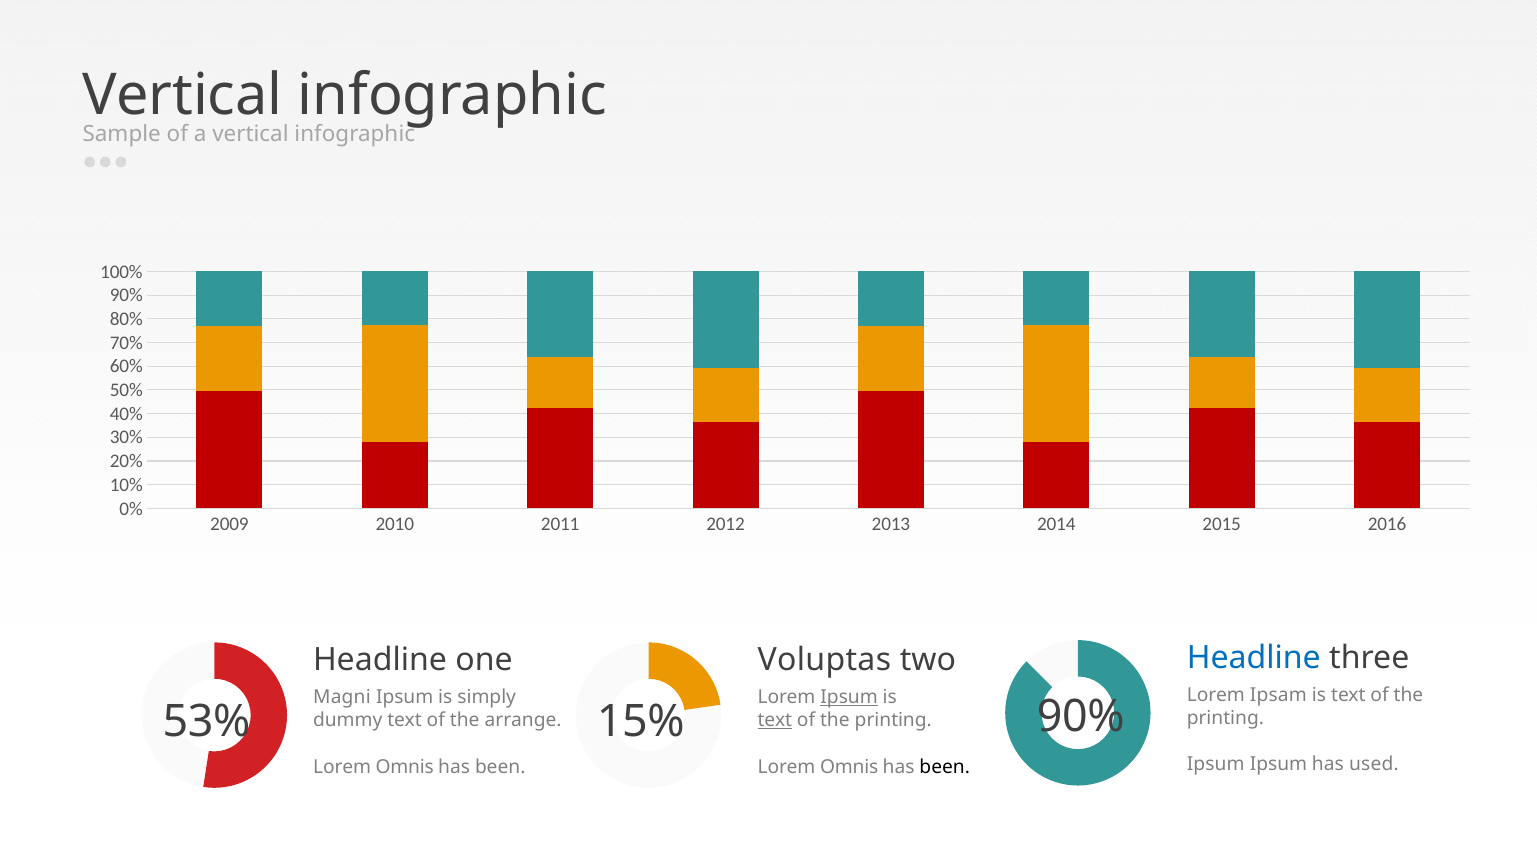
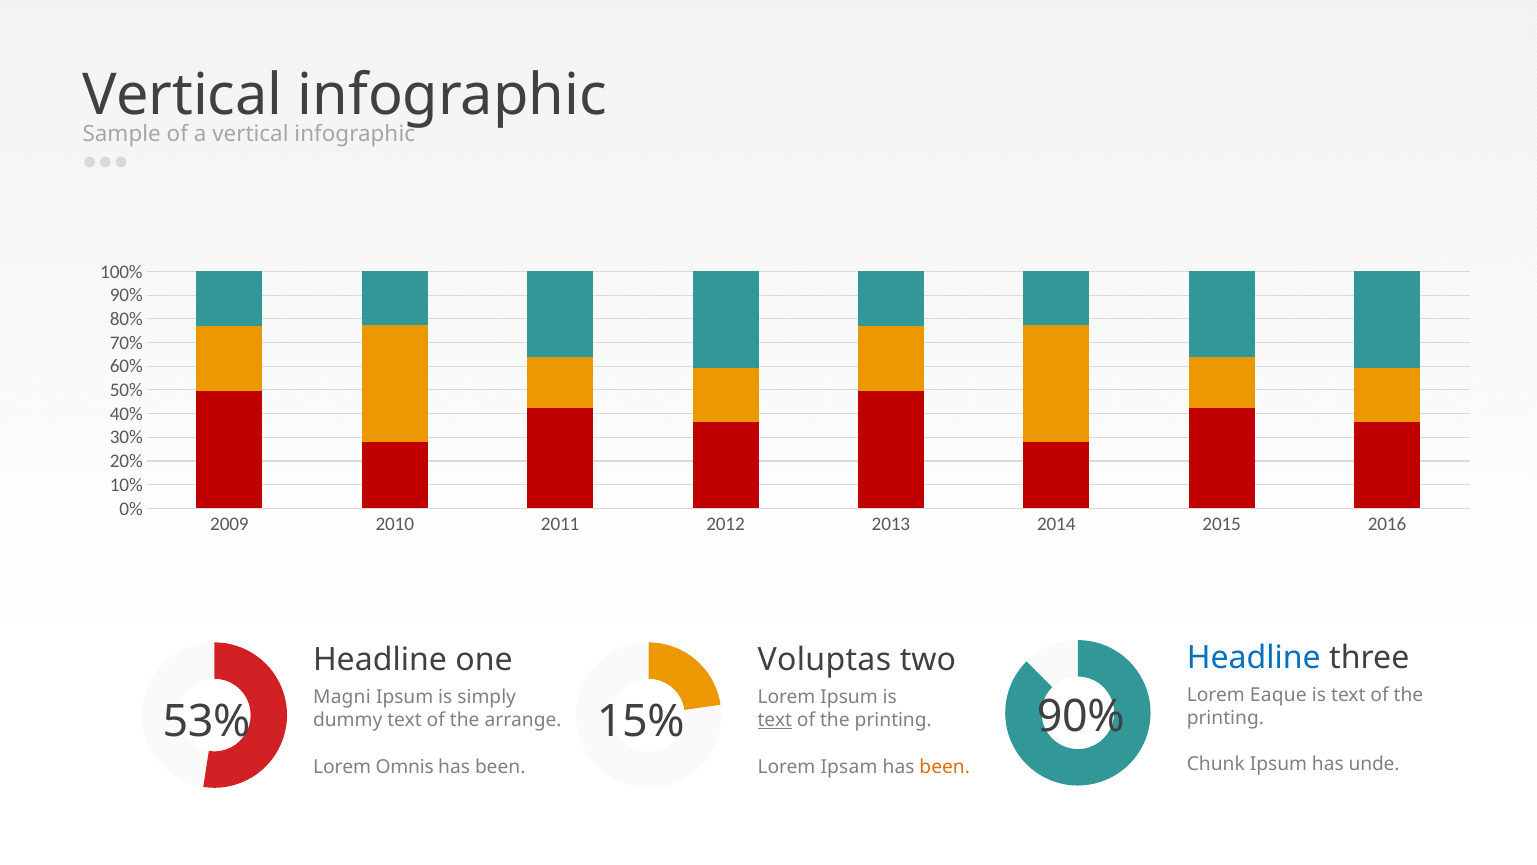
Ipsam: Ipsam -> Eaque (1278, 695)
Ipsum underline: present -> none (849, 697)
Ipsum: Ipsum -> Chunk (1216, 764)
used: used -> unde (1374, 764)
Omnis: Omnis -> Ipsam (849, 766)
been colour: black -> orange (945, 766)
